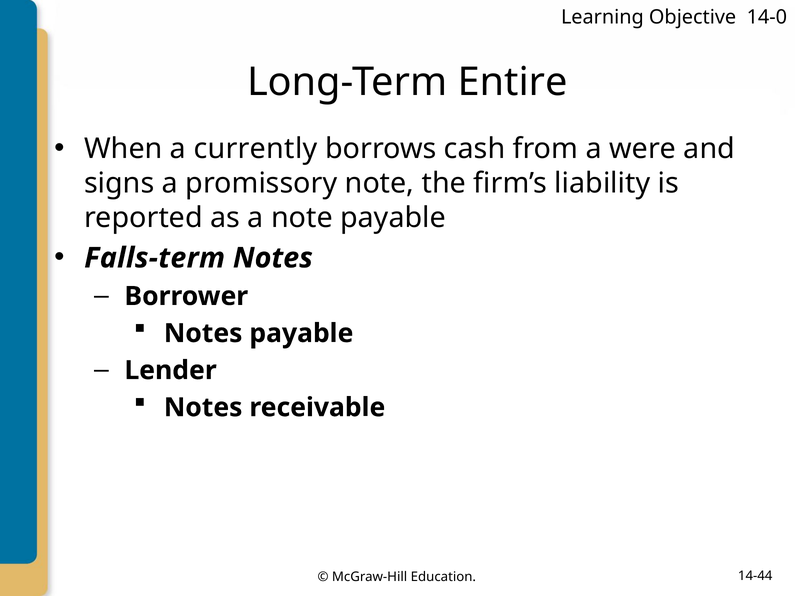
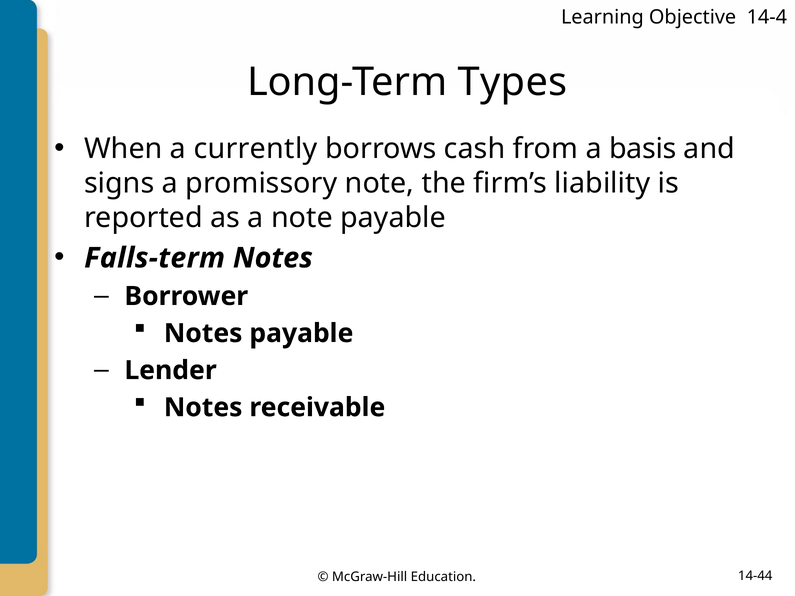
14-0: 14-0 -> 14-4 (767, 17)
Entire: Entire -> Types (513, 82)
were: were -> basis (643, 149)
